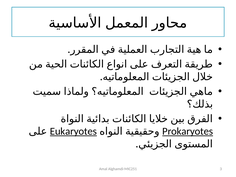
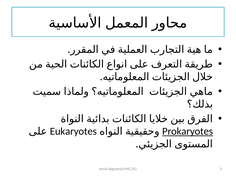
Eukaryotes underline: present -> none (73, 131)
